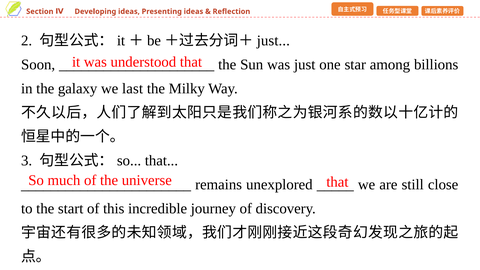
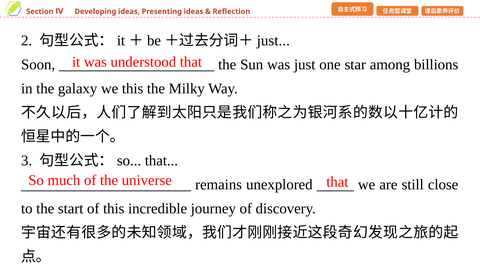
we last: last -> this (133, 89)
